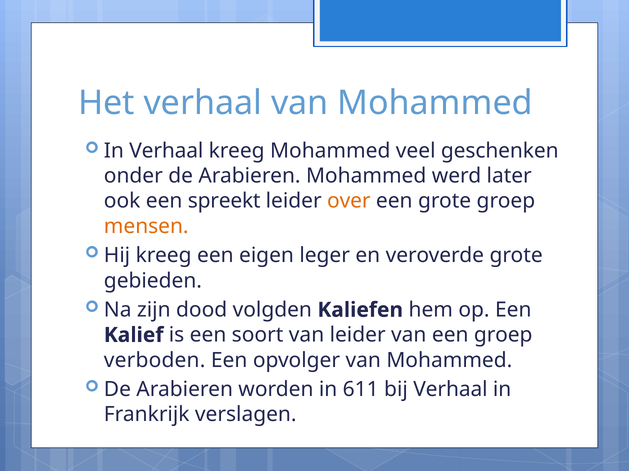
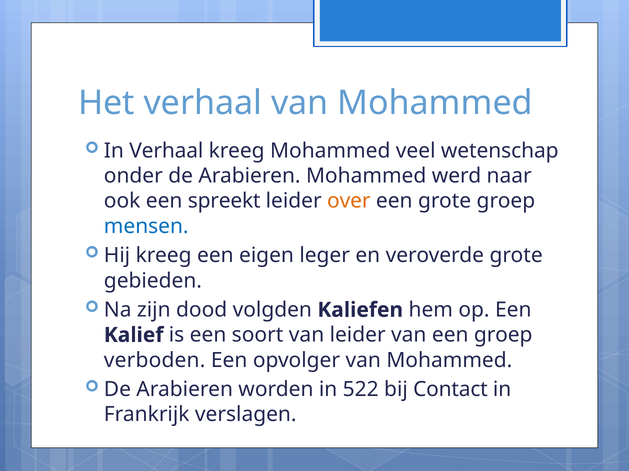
geschenken: geschenken -> wetenschap (500, 151)
later: later -> naar (509, 176)
mensen colour: orange -> blue (146, 227)
611: 611 -> 522 (361, 390)
bij Verhaal: Verhaal -> Contact (451, 390)
